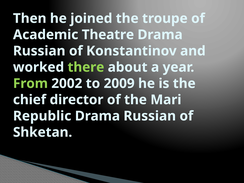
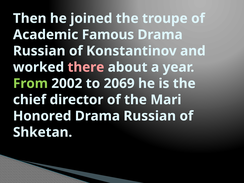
Theatre: Theatre -> Famous (108, 35)
there colour: light green -> pink (86, 67)
2009: 2009 -> 2069 (119, 83)
Republic: Republic -> Honored (42, 116)
